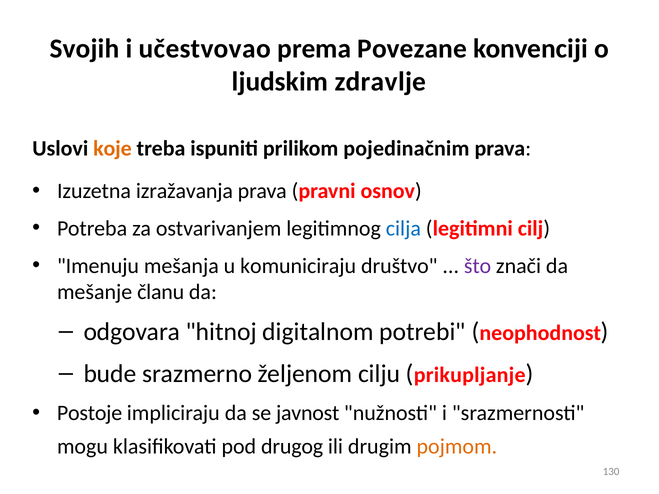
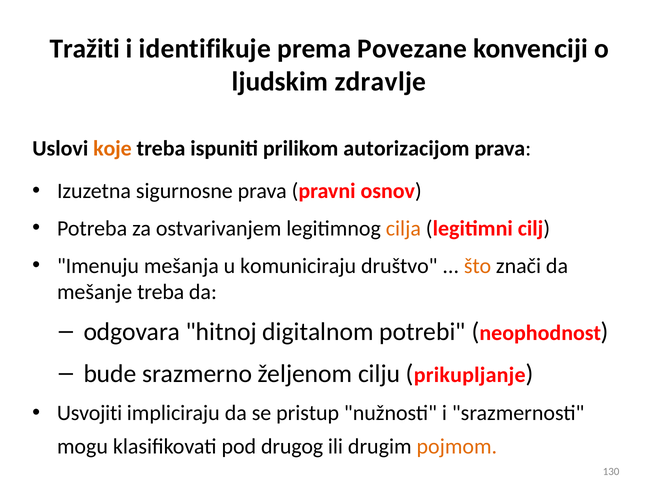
Svojih: Svojih -> Tražiti (85, 49)
učestvovao: učestvovao -> identifikuje (205, 49)
pojedinačnim: pojedinačnim -> autorizacijom (406, 148)
izražavanja: izražavanja -> sigurnosne (184, 191)
cilja colour: blue -> orange (403, 229)
što colour: purple -> orange (478, 266)
mešanje članu: članu -> treba (161, 292)
Postoje: Postoje -> Usvojiti (90, 413)
javnost: javnost -> pristup (308, 413)
